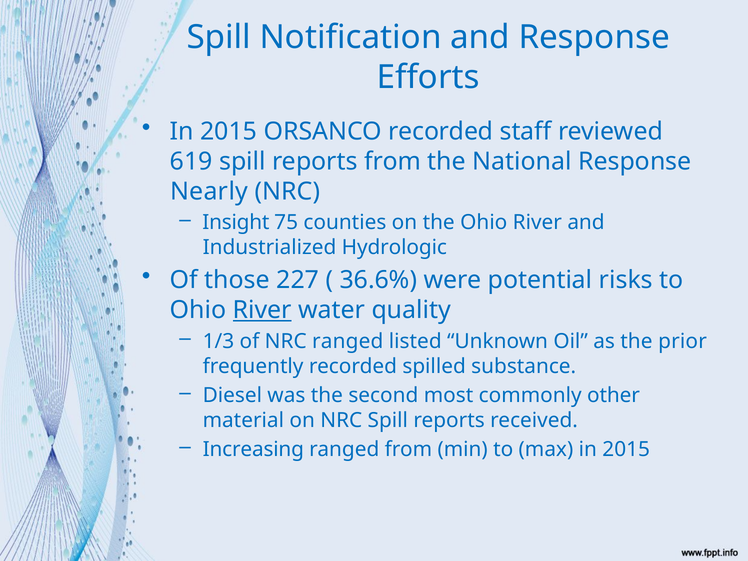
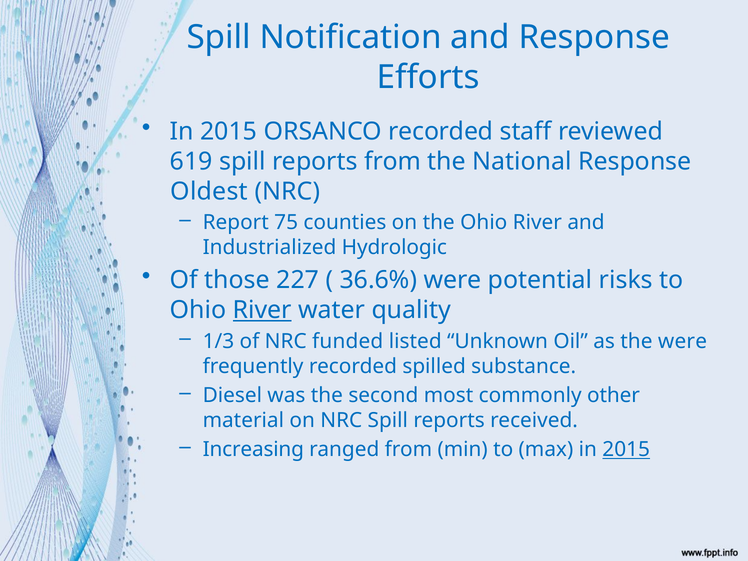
Nearly: Nearly -> Oldest (209, 191)
Insight: Insight -> Report (236, 223)
NRC ranged: ranged -> funded (348, 341)
the prior: prior -> were (682, 341)
2015 underline: none -> present (626, 450)
